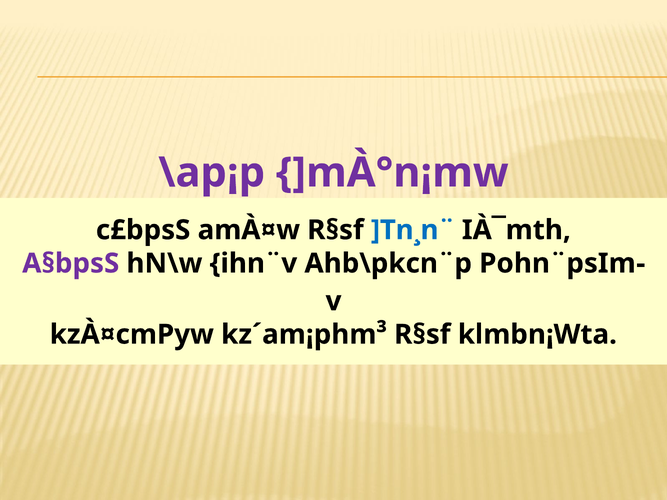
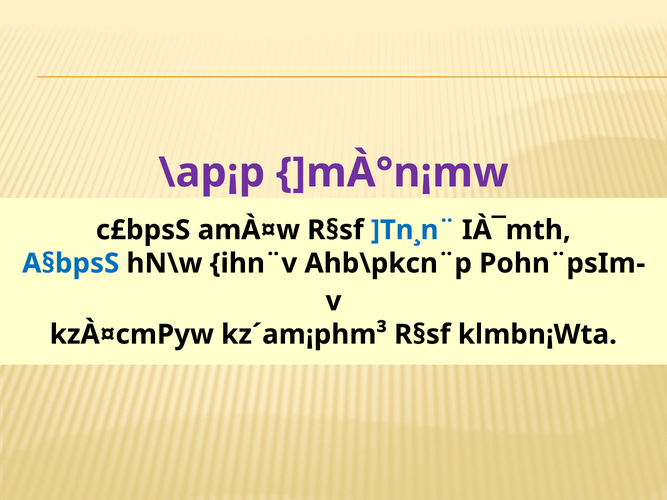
A§bpsS colour: purple -> blue (71, 264)
